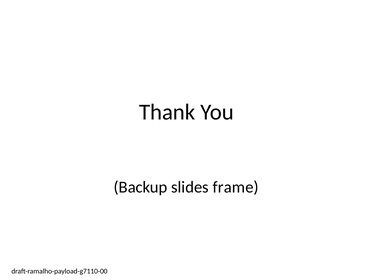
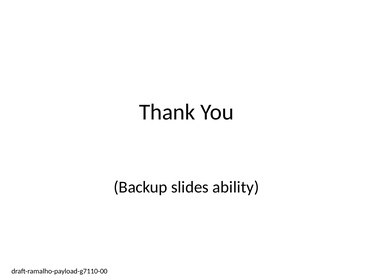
frame: frame -> ability (236, 187)
